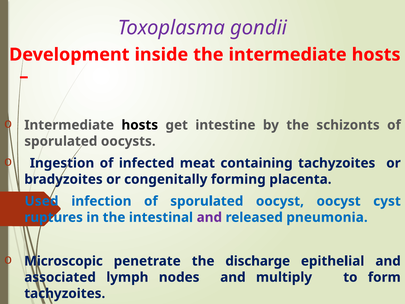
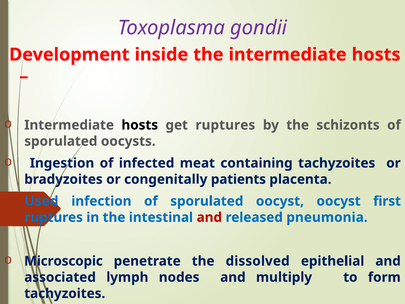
get intestine: intestine -> ruptures (225, 125)
forming: forming -> patients (238, 179)
cyst: cyst -> first (387, 201)
and colour: purple -> red (209, 217)
discharge: discharge -> dissolved (258, 261)
